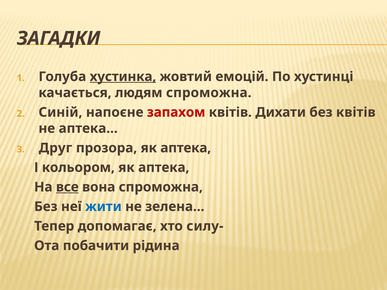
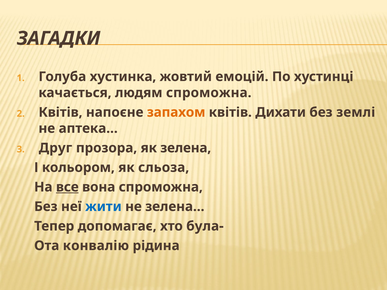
хустинка underline: present -> none (123, 77)
Синій: Синій -> Квітів (60, 112)
запахом colour: red -> orange (176, 112)
без квітів: квітів -> землі (356, 112)
прозора як аптека: аптека -> зелена (186, 148)
кольором як аптека: аптека -> сльоза (164, 168)
силу-: силу- -> була- (205, 226)
побачити: побачити -> конвалію (96, 246)
